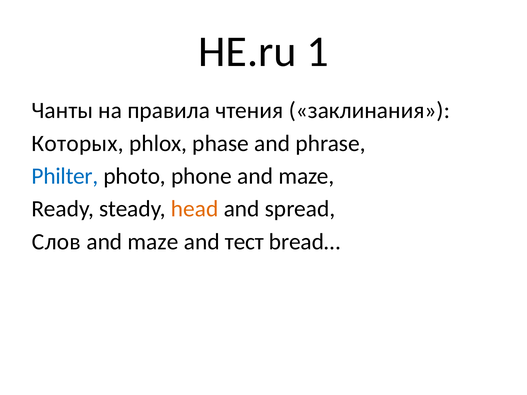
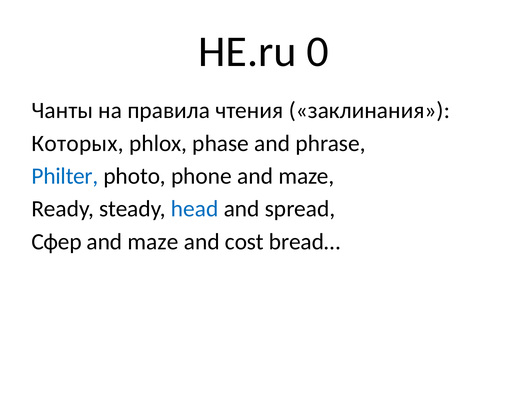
1: 1 -> 0 (317, 52)
head colour: orange -> blue (195, 209)
Слов: Слов -> Сфер (57, 242)
тест: тест -> cost (244, 242)
